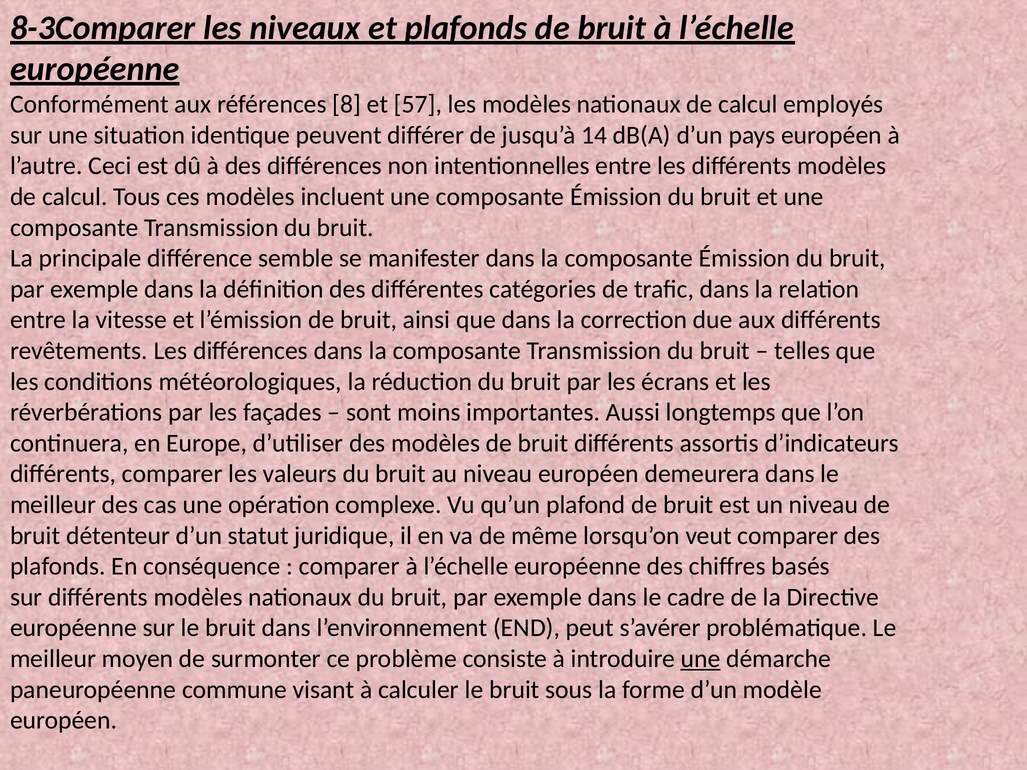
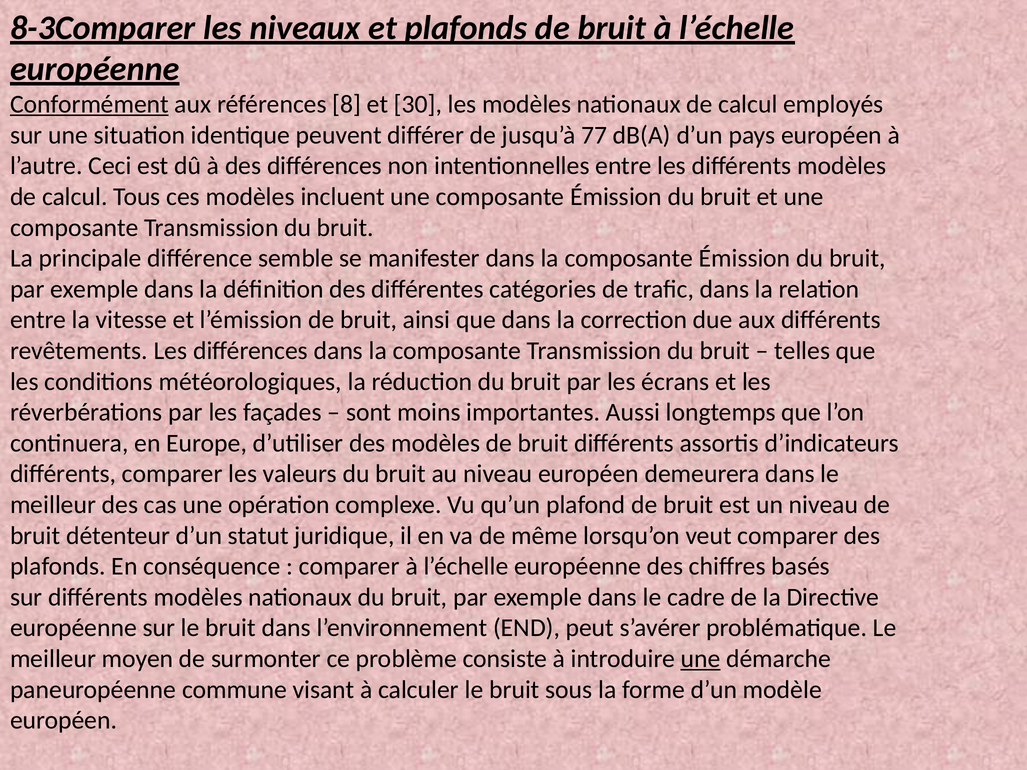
Conformément underline: none -> present (89, 104)
57: 57 -> 30 (418, 104)
14: 14 -> 77 (594, 135)
